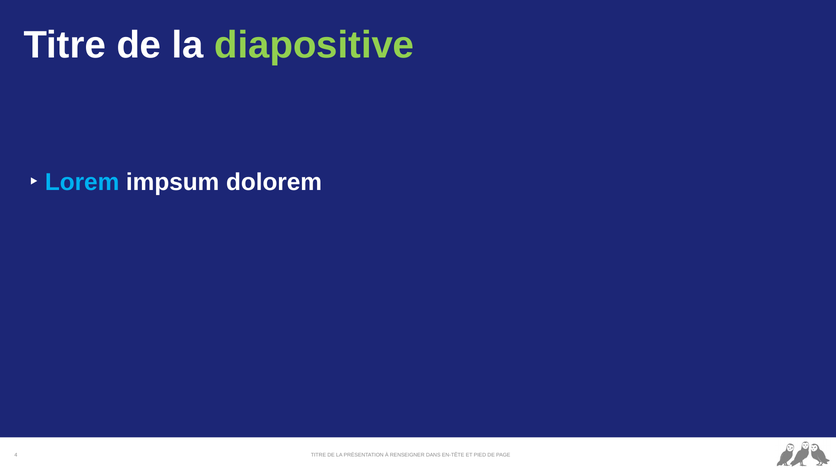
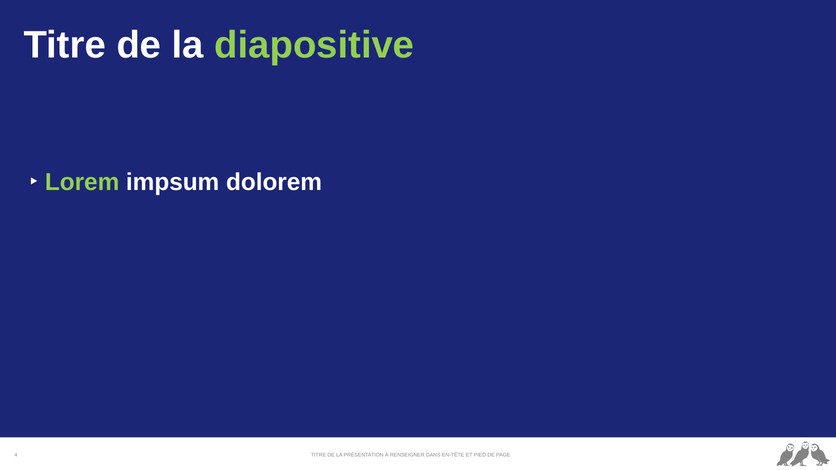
Lorem colour: light blue -> light green (82, 182)
